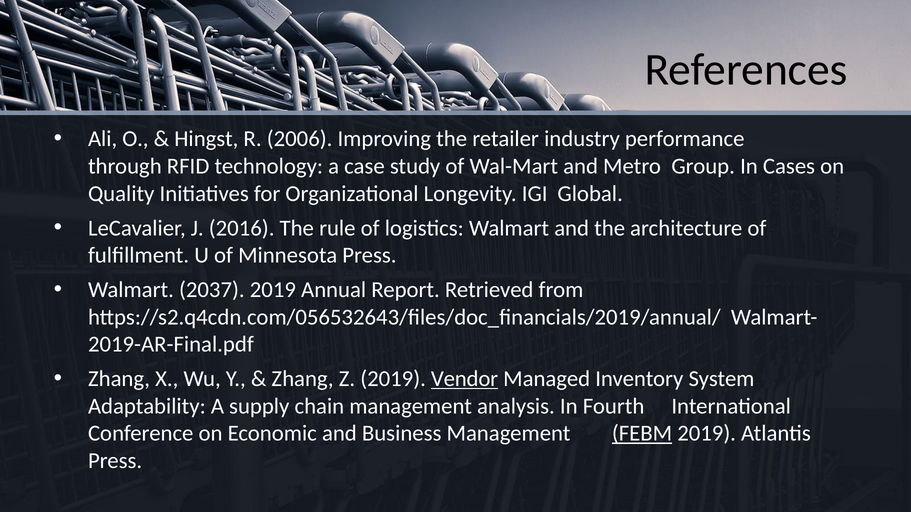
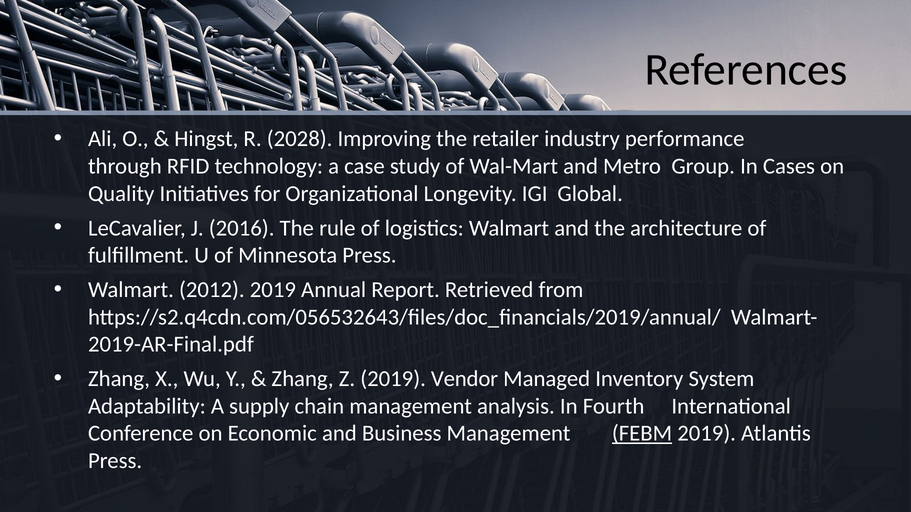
2006: 2006 -> 2028 (300, 139)
2037: 2037 -> 2012 (212, 290)
Vendor underline: present -> none (465, 379)
